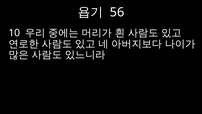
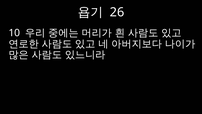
56: 56 -> 26 (117, 12)
